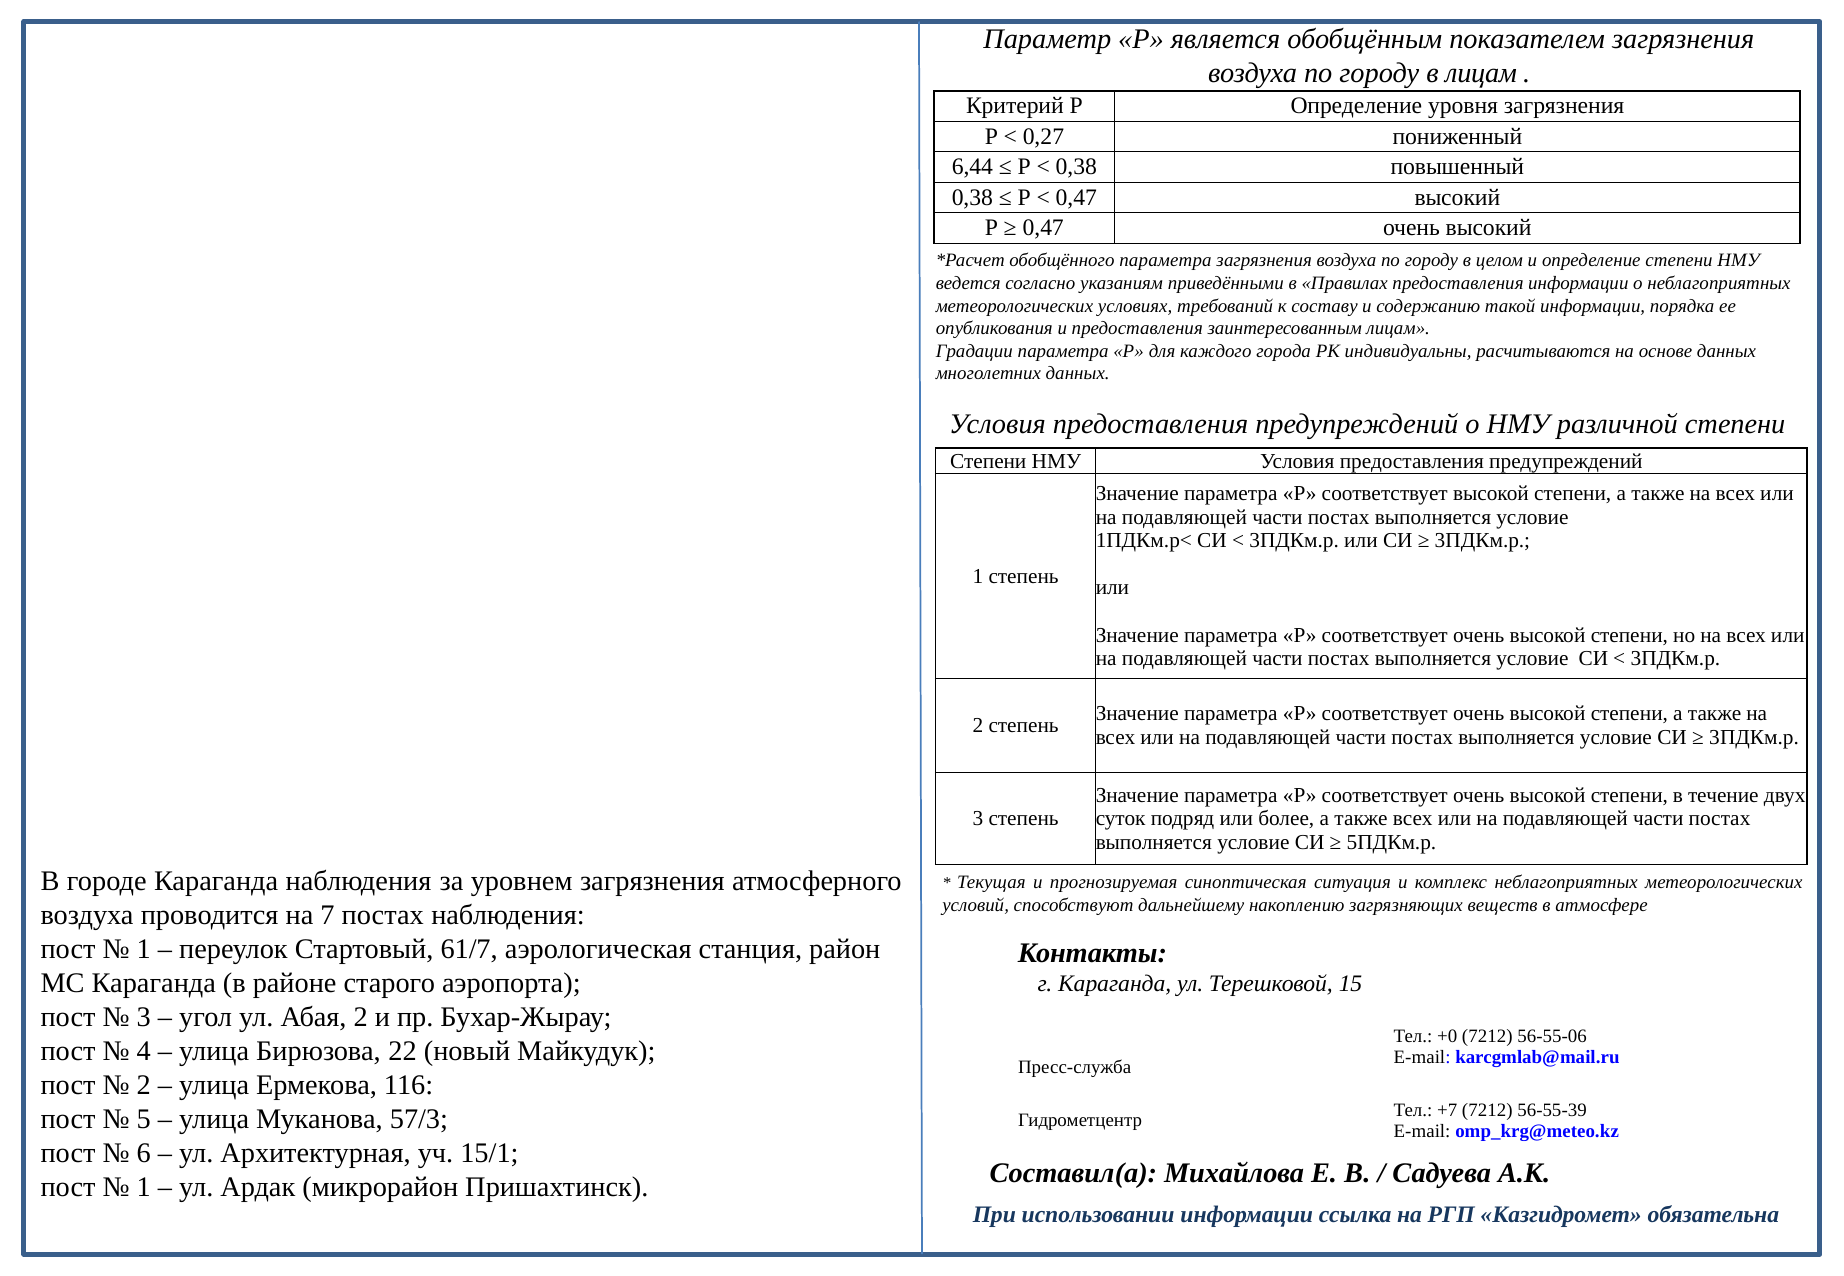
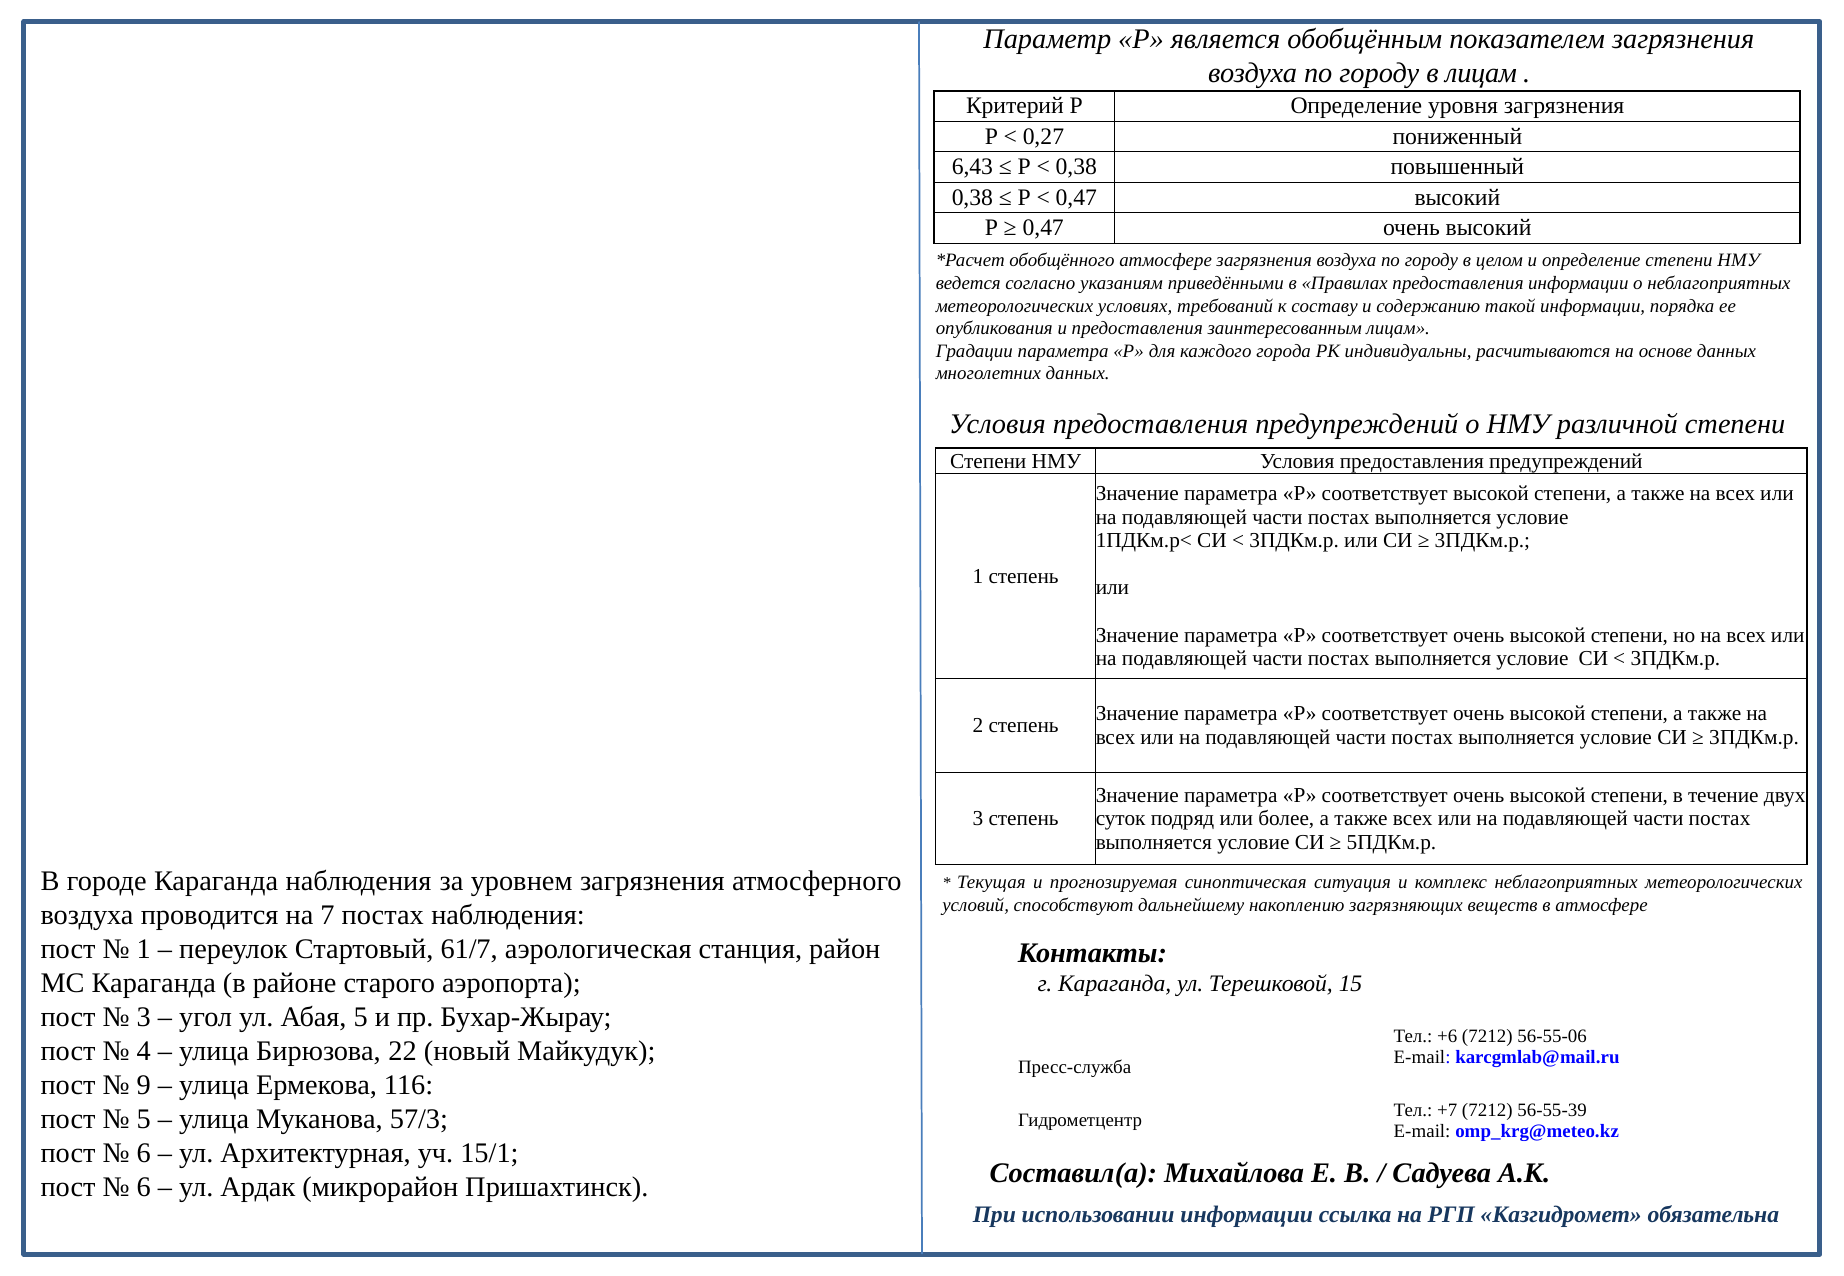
6,44: 6,44 -> 6,43 (972, 167)
обобщённого параметра: параметра -> атмосфере (1166, 261)
Абая 2: 2 -> 5 (361, 1017)
+0: +0 -> +6 (1447, 1037)
2: 2 -> 9 (144, 1086)
1: 1 -> 6 (144, 1188)
